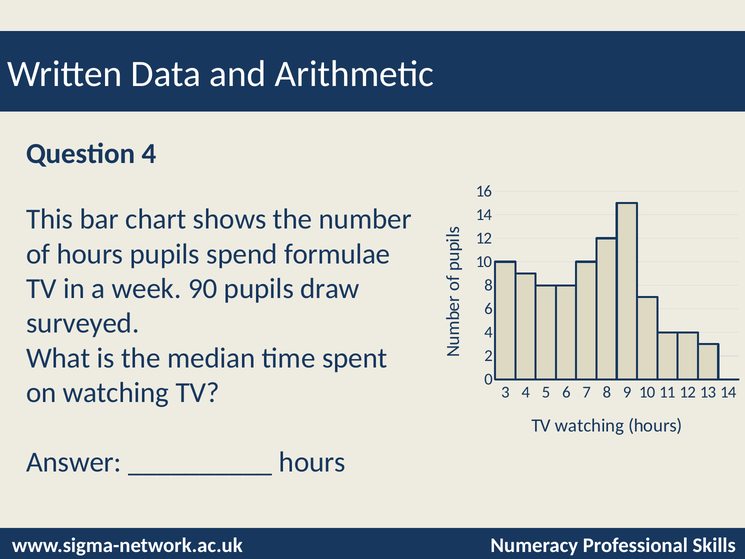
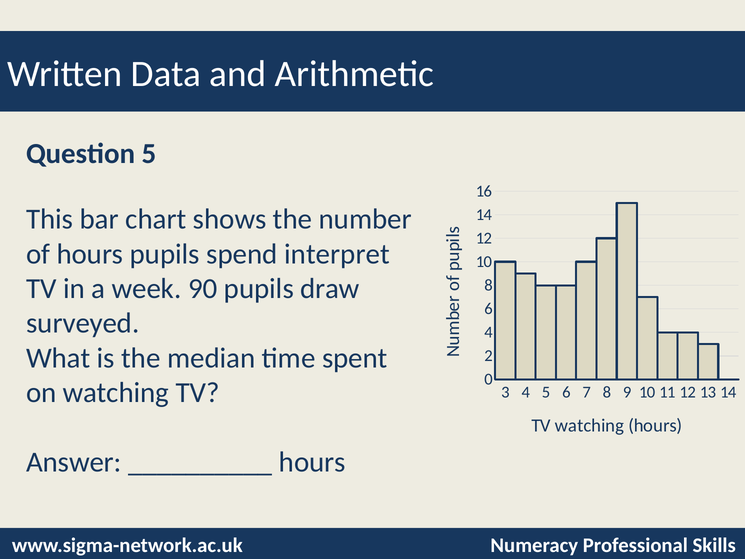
Question 4: 4 -> 5 (149, 153)
formulae: formulae -> interpret (337, 254)
